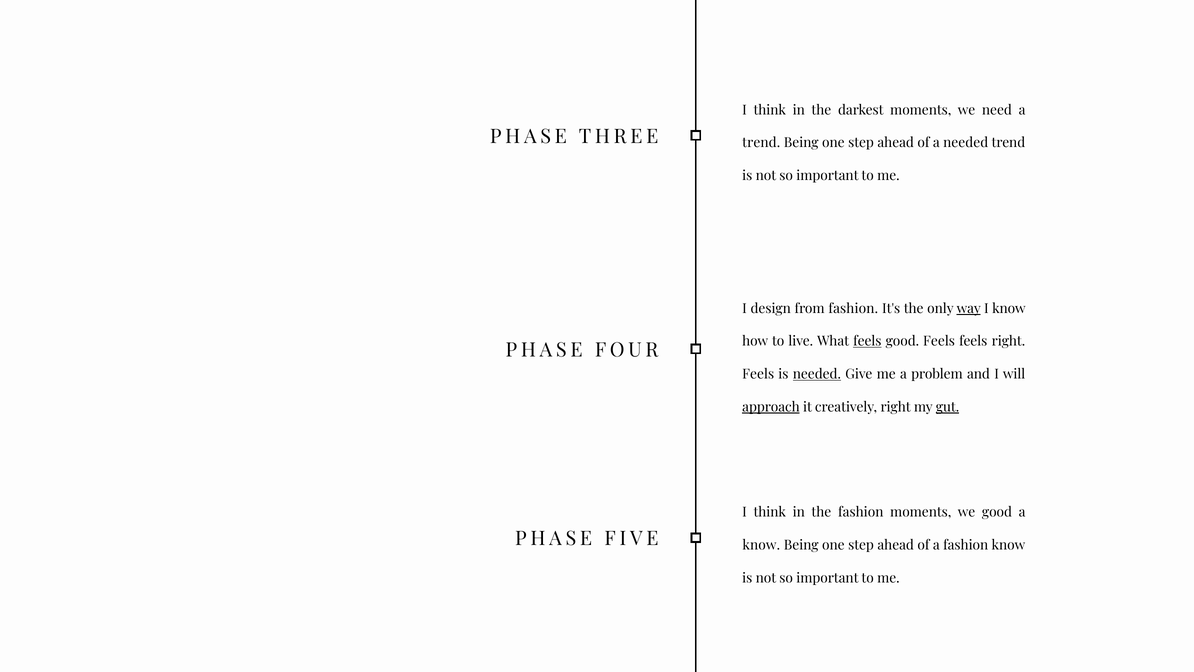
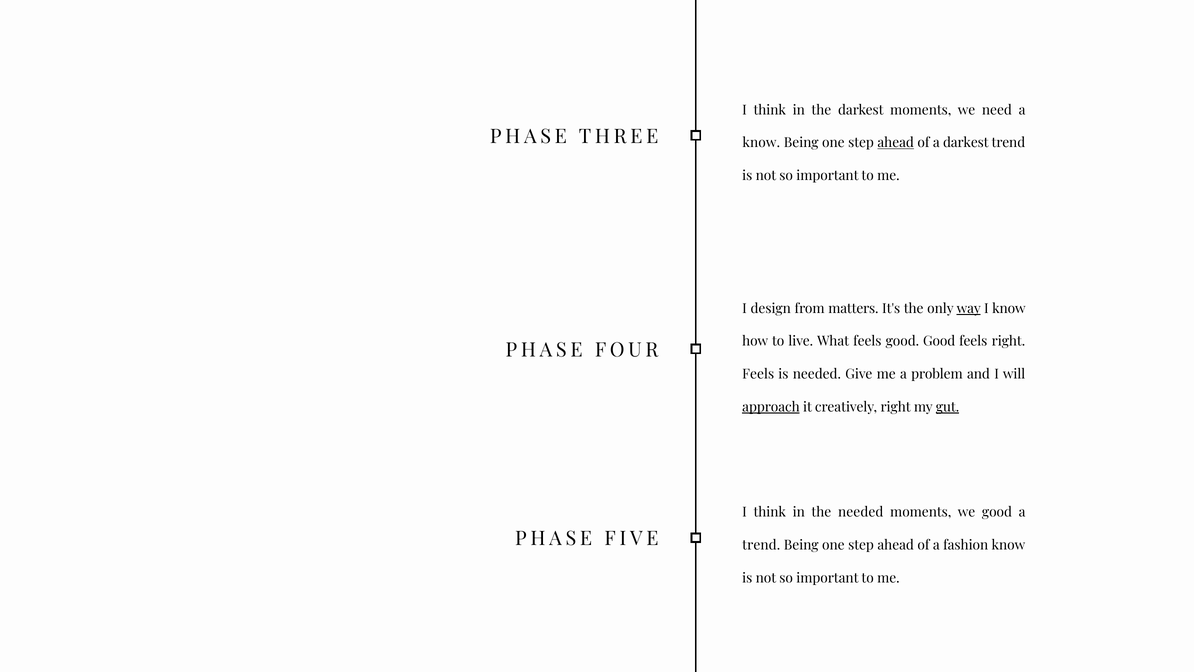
trend: trend -> know (761, 143)
ahead underline: none -> present (896, 143)
a needed: needed -> darkest (966, 143)
from fashion: fashion -> matters (853, 308)
feels underline: present -> none (867, 341)
good Feels: Feels -> Good (939, 341)
needed underline: present -> none (817, 374)
the fashion: fashion -> needed (861, 512)
know: know -> trend (761, 545)
